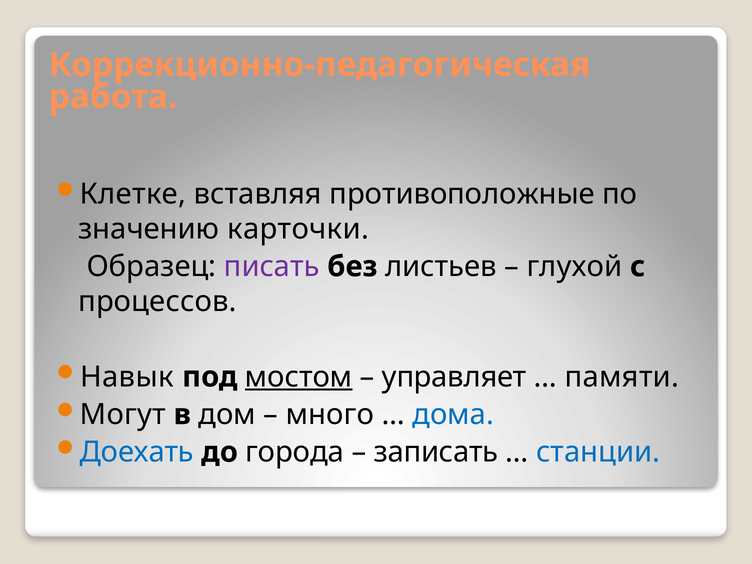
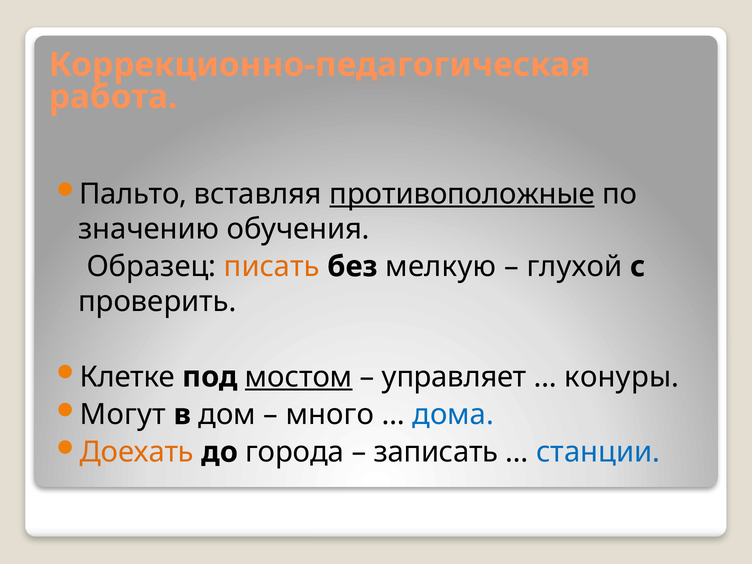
Клетке: Клетке -> Пальто (133, 194)
противоположные underline: none -> present (462, 194)
карточки: карточки -> обучения (298, 229)
писать colour: purple -> orange (272, 267)
листьев: листьев -> мелкую (441, 267)
процессов: процессов -> проверить (157, 302)
Навык: Навык -> Клетке (127, 377)
памяти: памяти -> конуры (622, 377)
Доехать colour: blue -> orange (137, 452)
